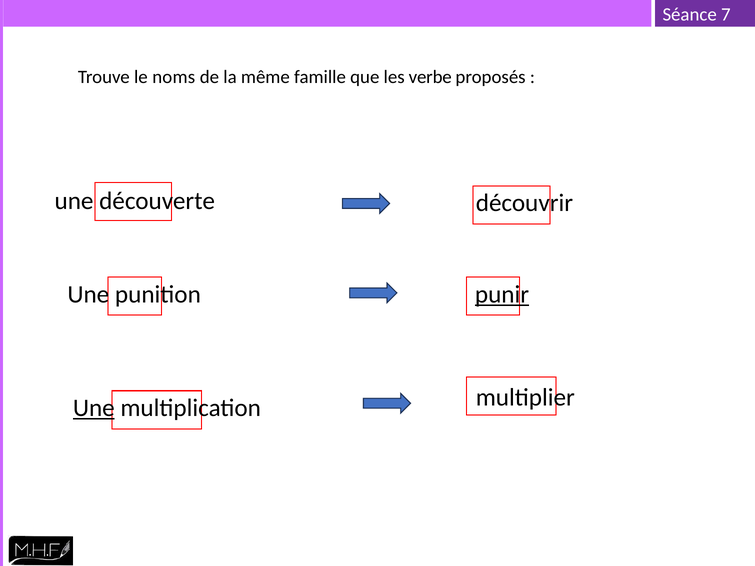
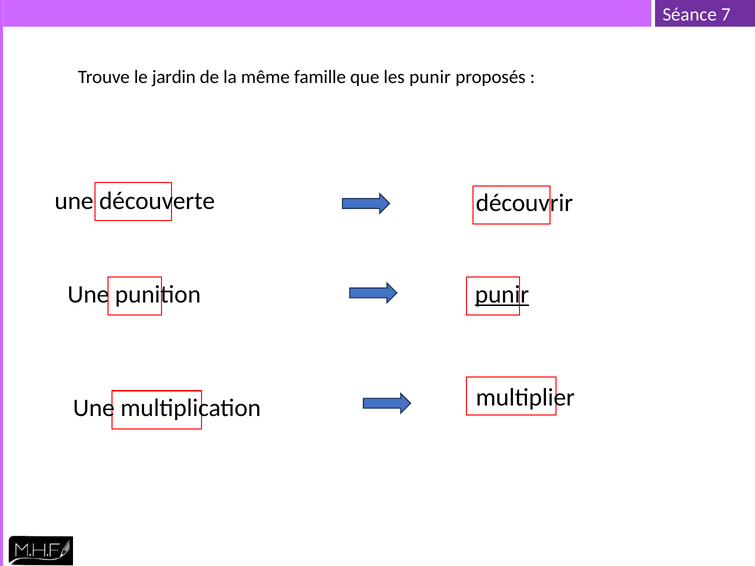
noms: noms -> jardin (174, 77)
les verbe: verbe -> punir (430, 77)
Une underline: present -> none (94, 408)
